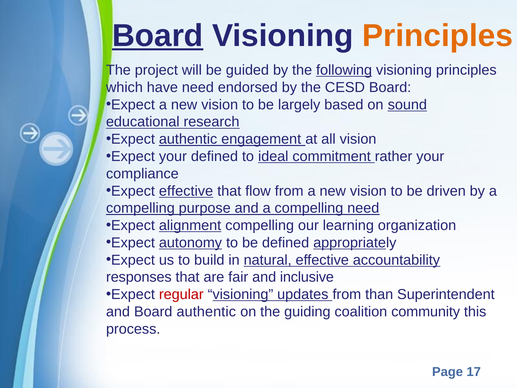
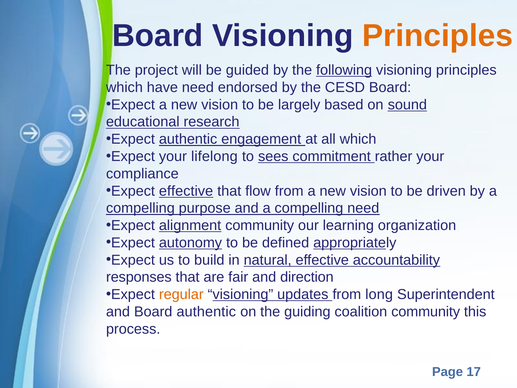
Board underline: present -> none (158, 36)
all vision: vision -> which (358, 139)
your defined: defined -> lifelong (214, 156)
ideal: ideal -> sees (273, 156)
alignment compelling: compelling -> community (260, 225)
inclusive: inclusive -> direction (307, 277)
regular colour: red -> orange (181, 294)
than: than -> long (379, 294)
